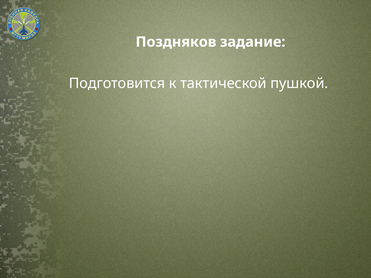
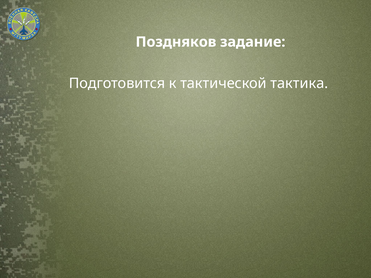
пушкой: пушкой -> тактика (299, 83)
